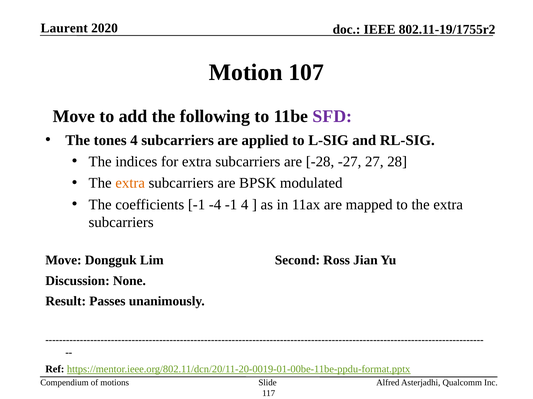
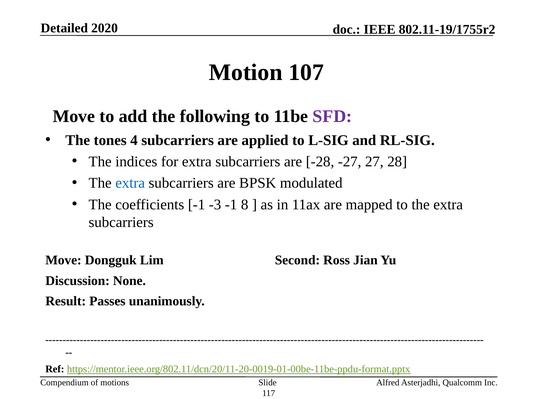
Laurent: Laurent -> Detailed (64, 28)
extra colour: orange -> blue (130, 183)
-4: -4 -> -3 (215, 205)
-1 4: 4 -> 8 (245, 205)
